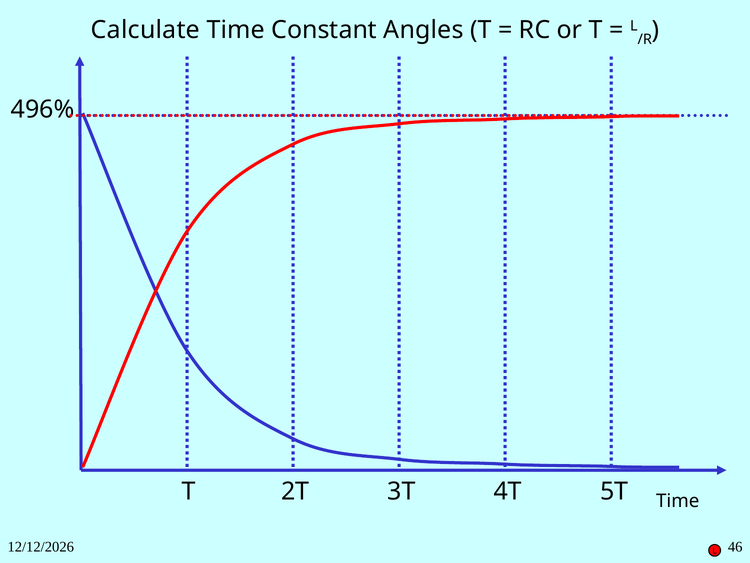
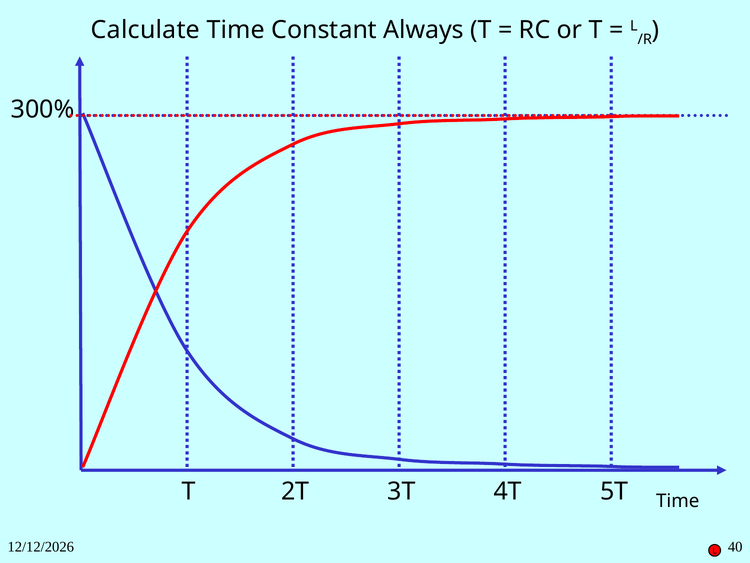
Angles: Angles -> Always (424, 30)
496%: 496% -> 300% (43, 109)
46: 46 -> 40 (735, 546)
